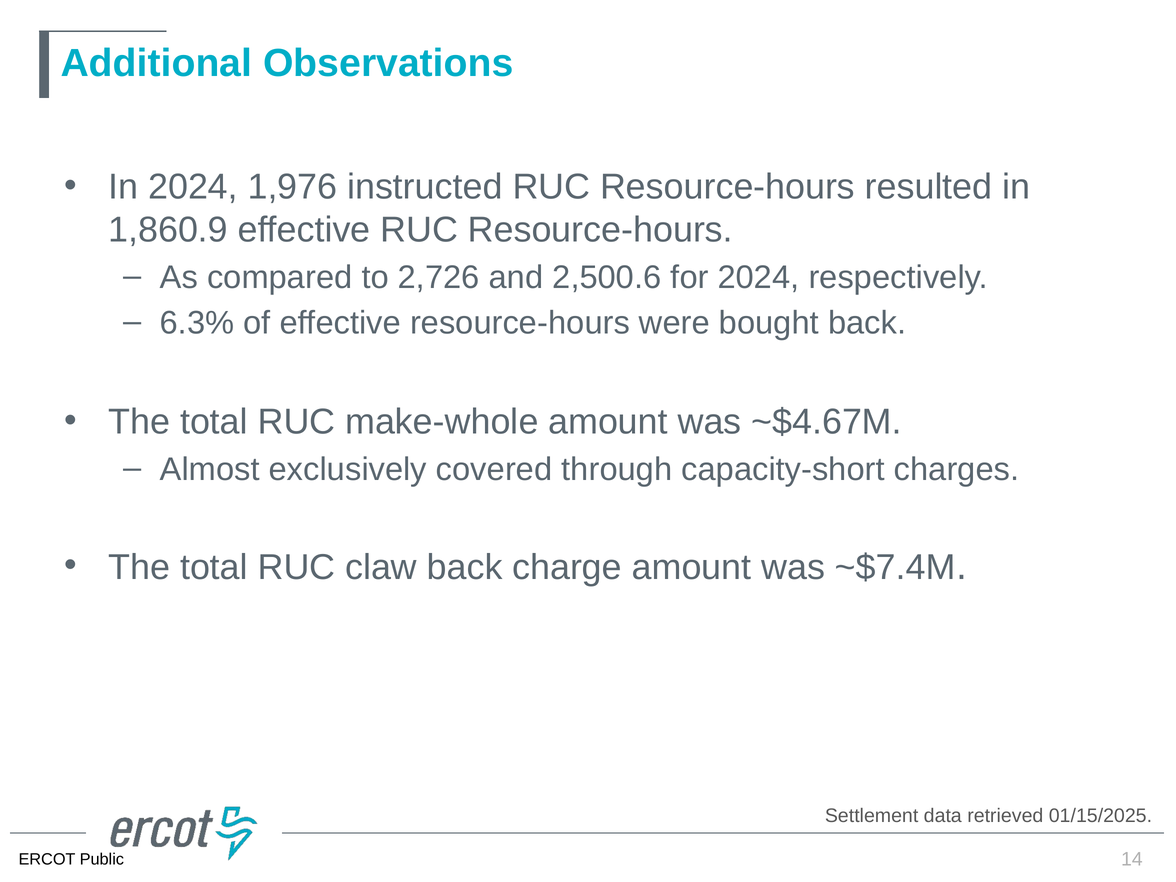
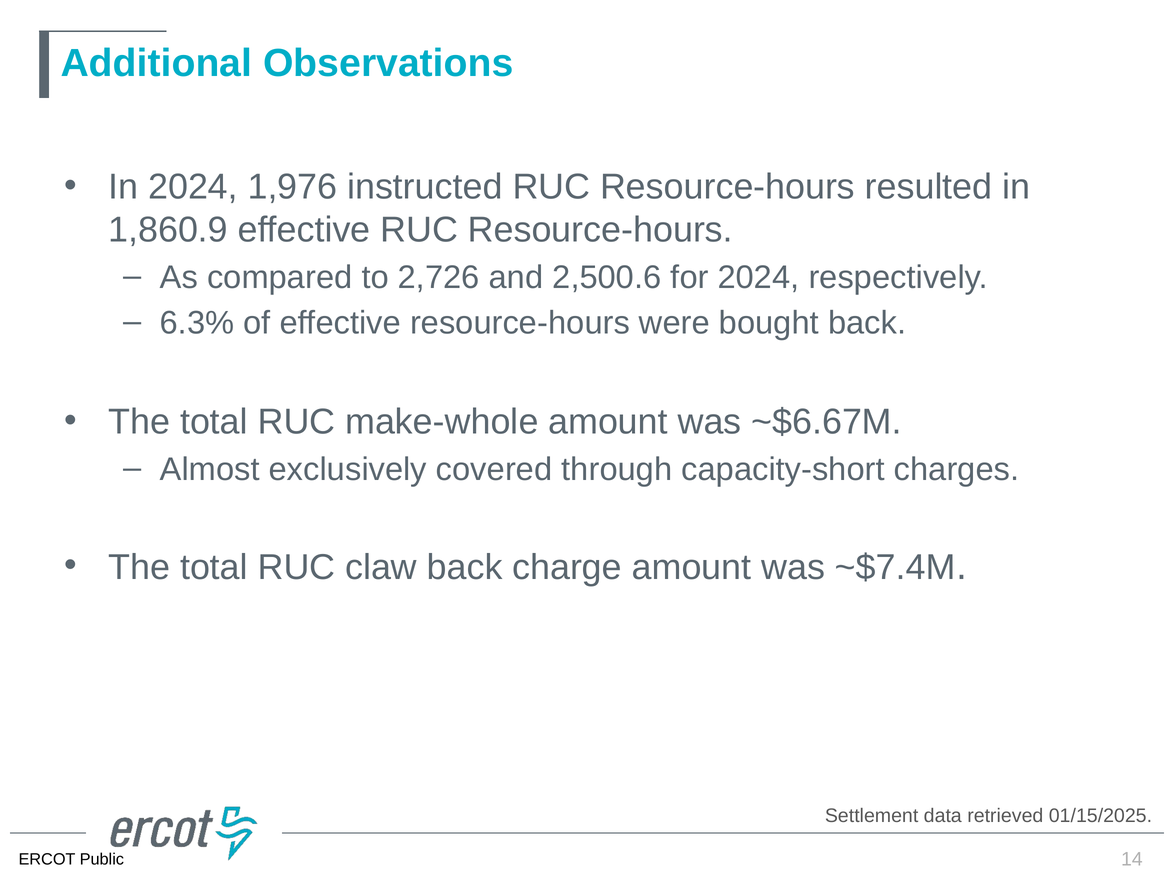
~$4.67M: ~$4.67M -> ~$6.67M (827, 422)
